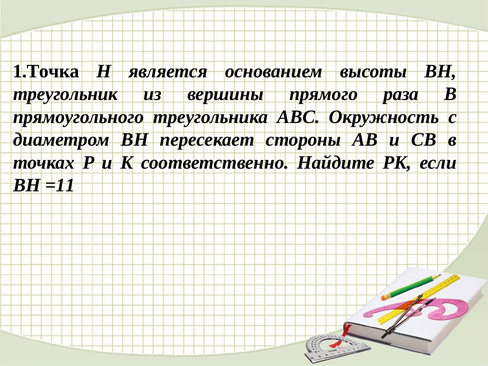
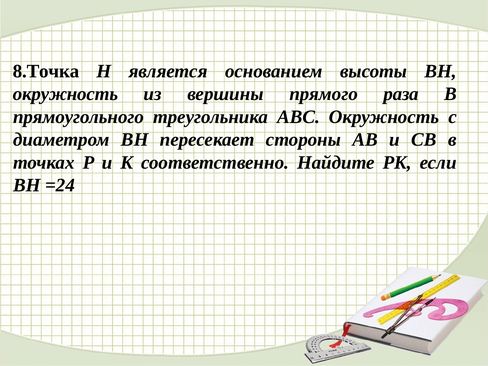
1.Точка: 1.Точка -> 8.Точка (46, 71)
треугольник: треугольник -> окружность (65, 94)
=11: =11 -> =24 (60, 185)
